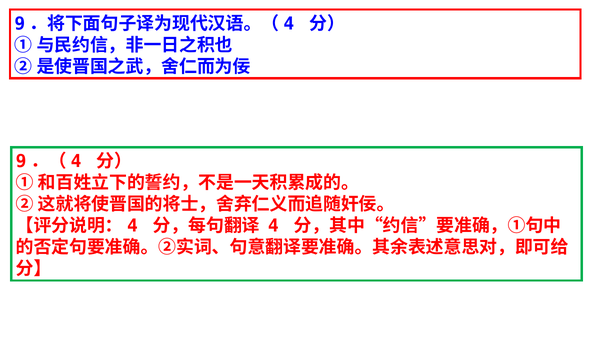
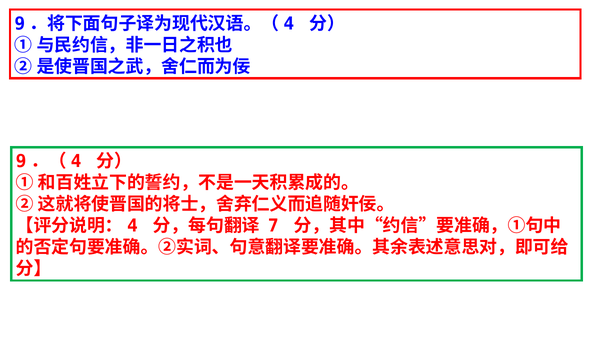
4: 4 -> 7 (273, 225)
